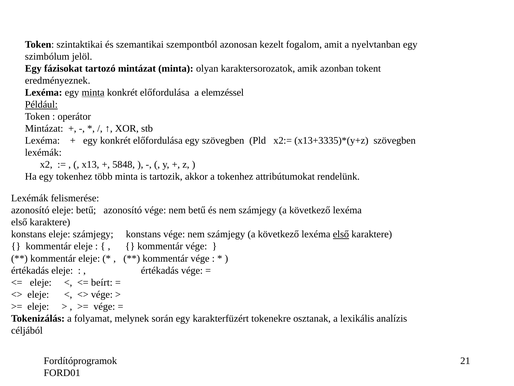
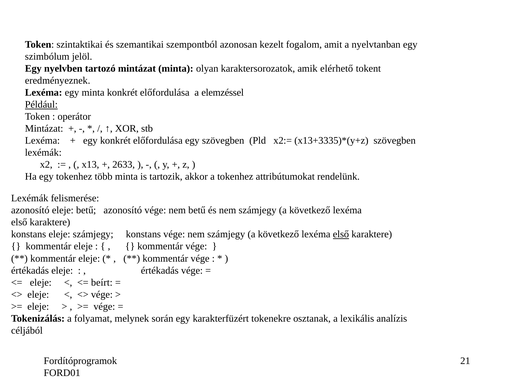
fázisokat: fázisokat -> nyelvben (63, 68)
azonban: azonban -> elérhető (337, 68)
minta underline: present -> none (93, 92)
5848: 5848 -> 2633 (124, 164)
